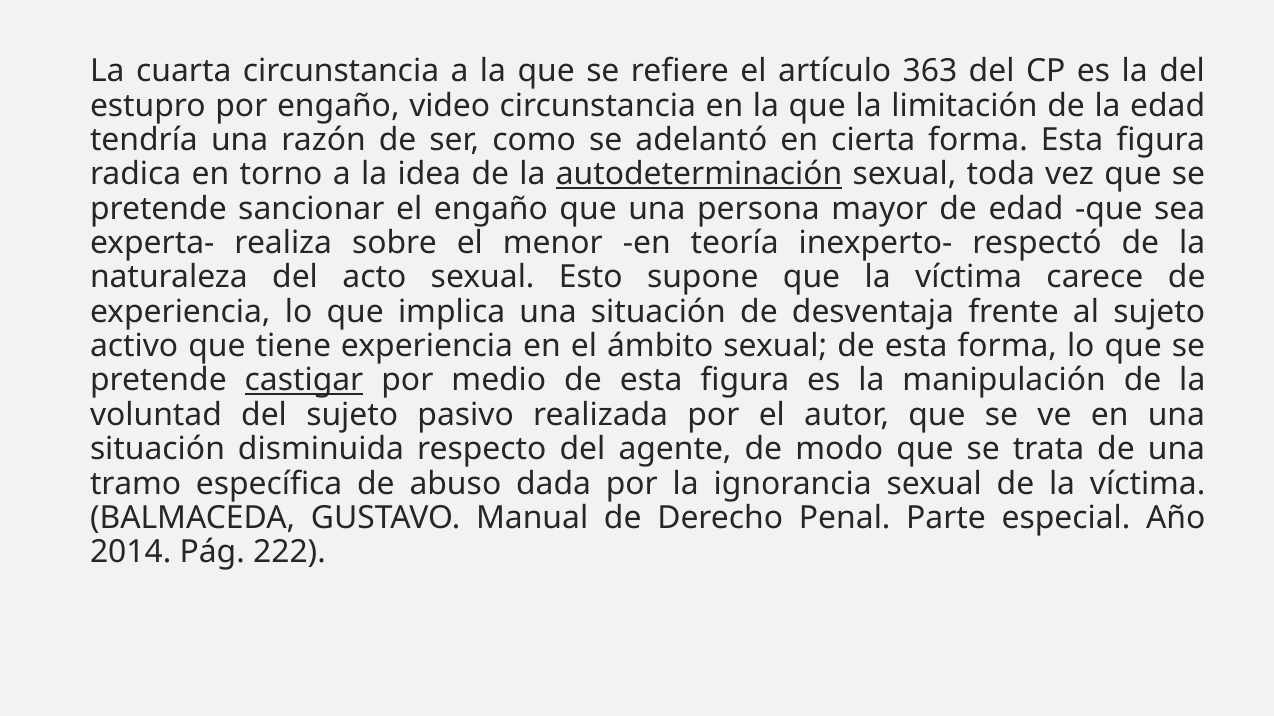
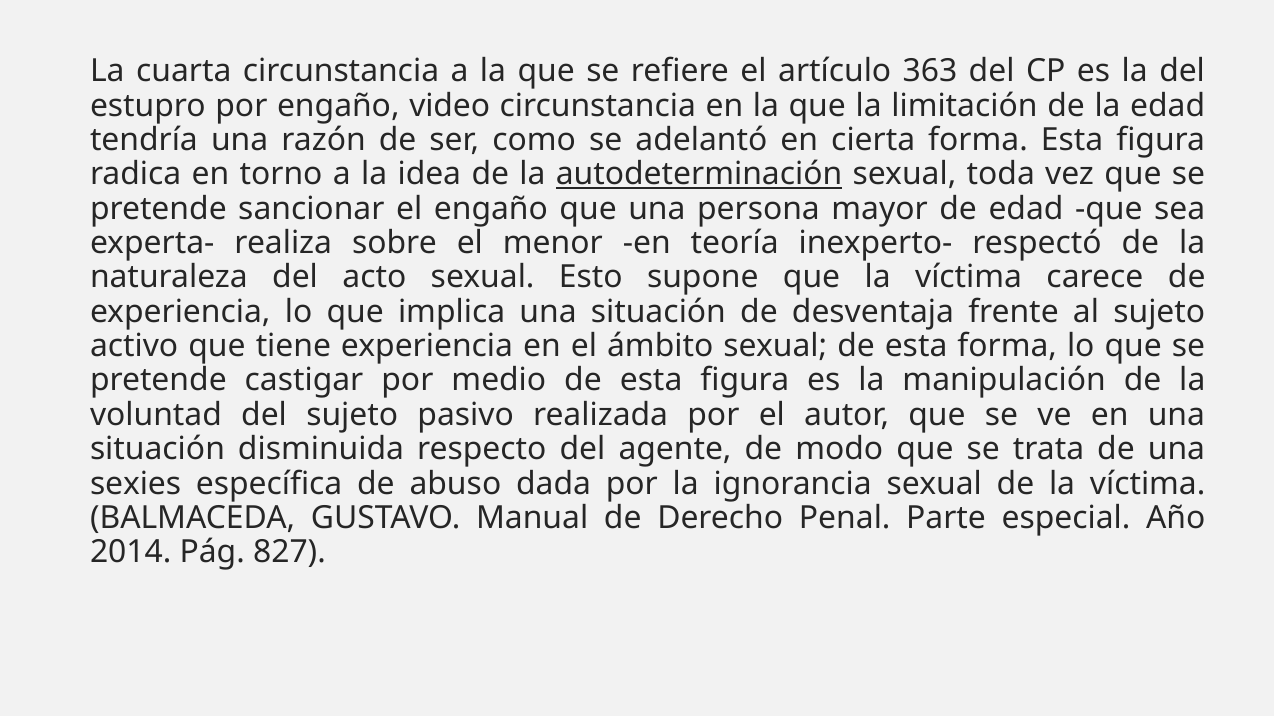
castigar underline: present -> none (304, 381)
tramo: tramo -> sexies (136, 484)
222: 222 -> 827 (289, 553)
